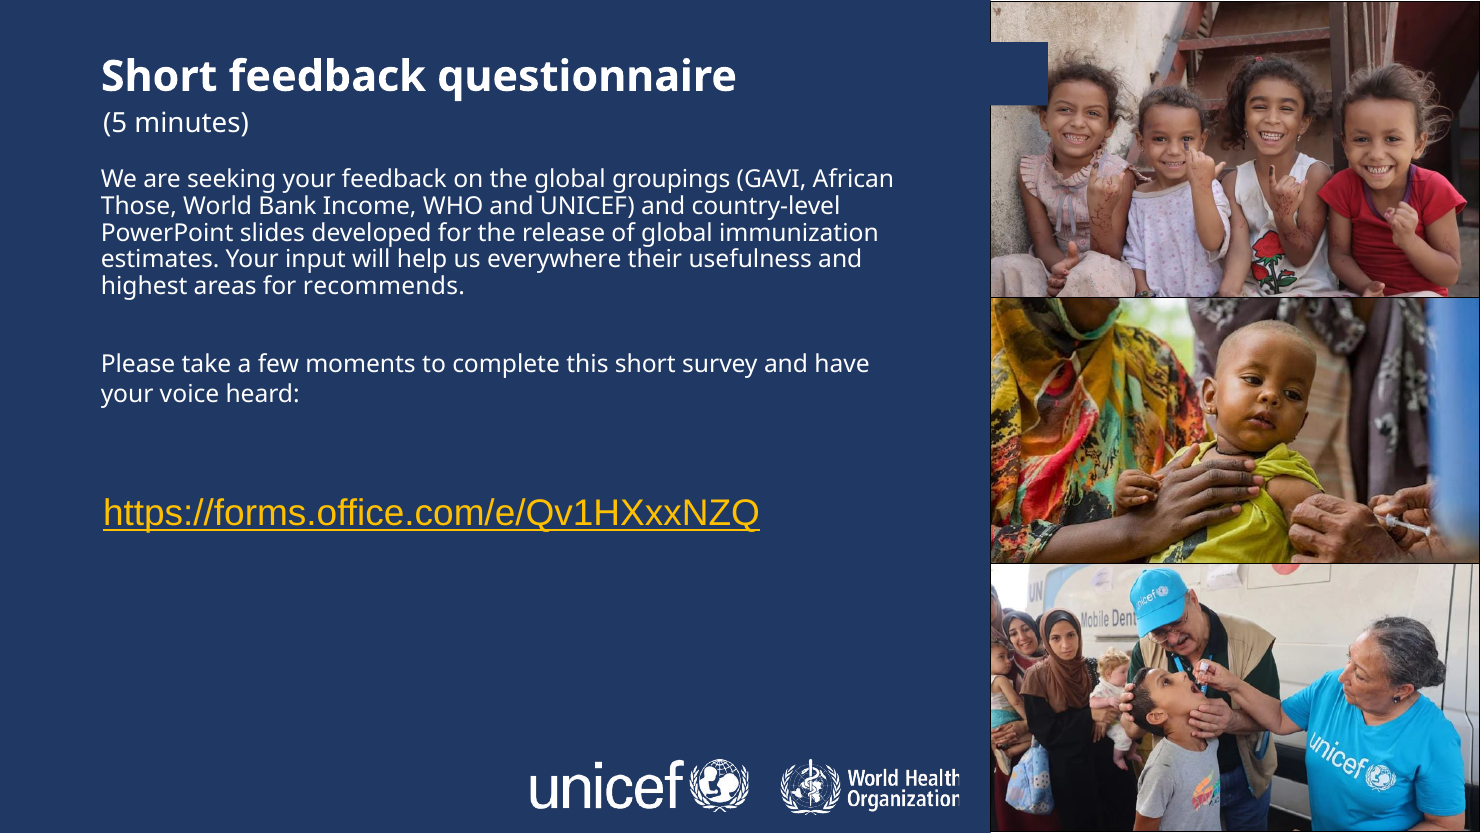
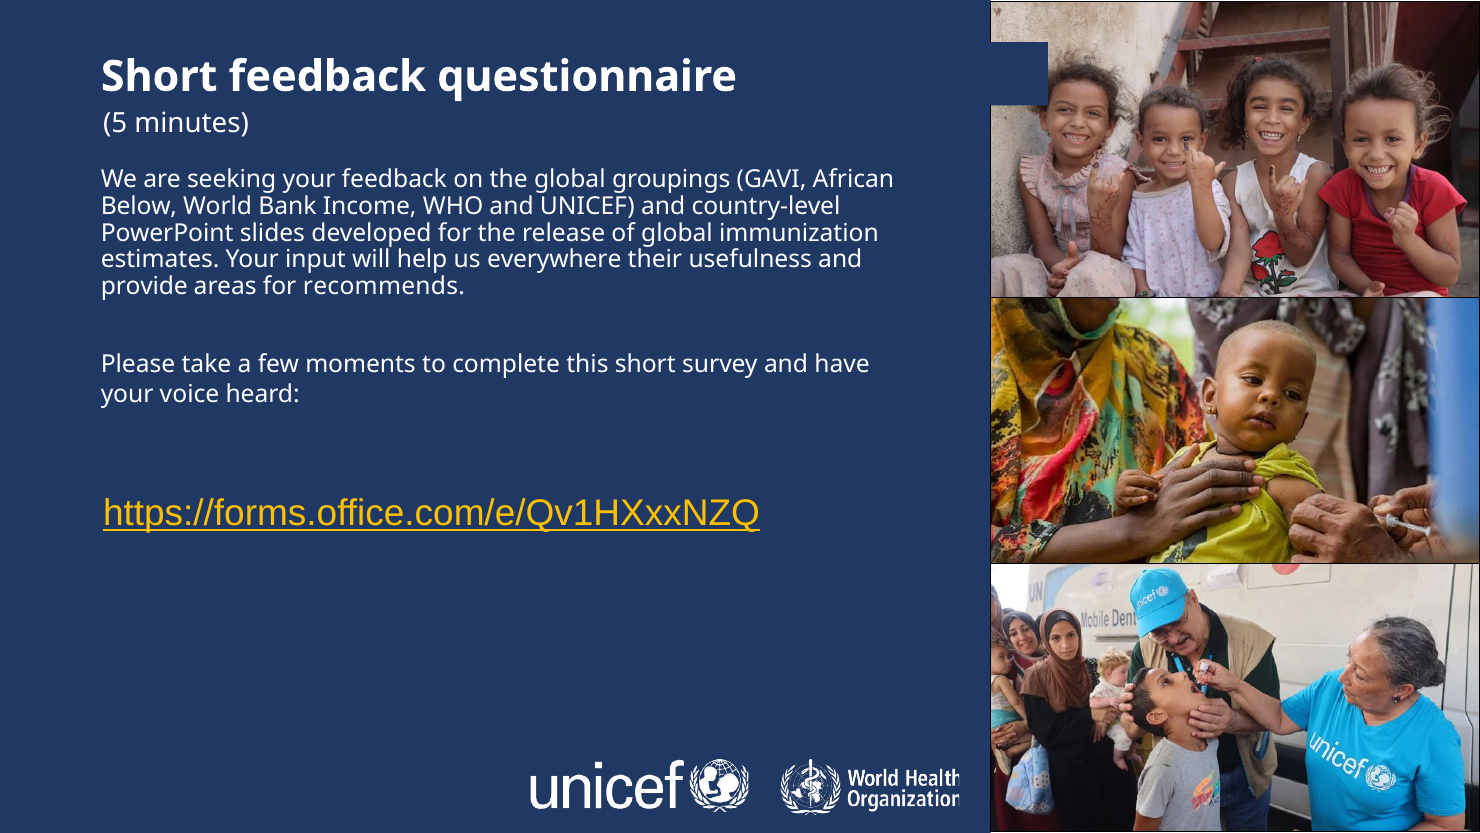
Those: Those -> Below (139, 206)
highest: highest -> provide (144, 286)
